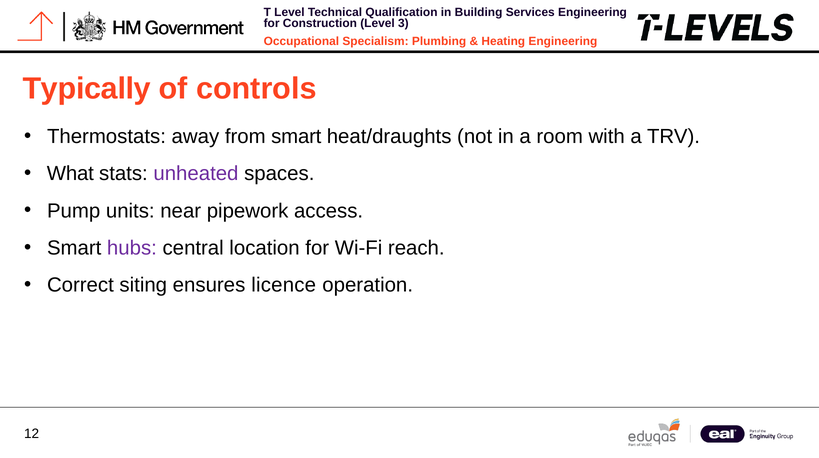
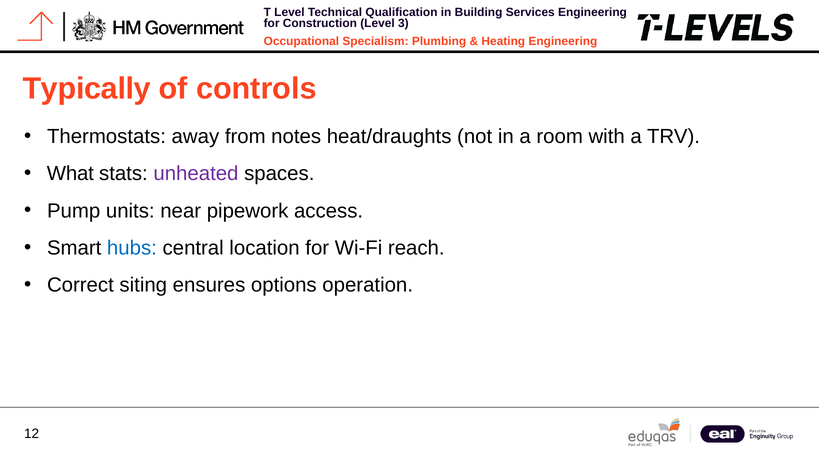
from smart: smart -> notes (296, 137)
hubs colour: purple -> blue (132, 248)
licence: licence -> options (284, 285)
